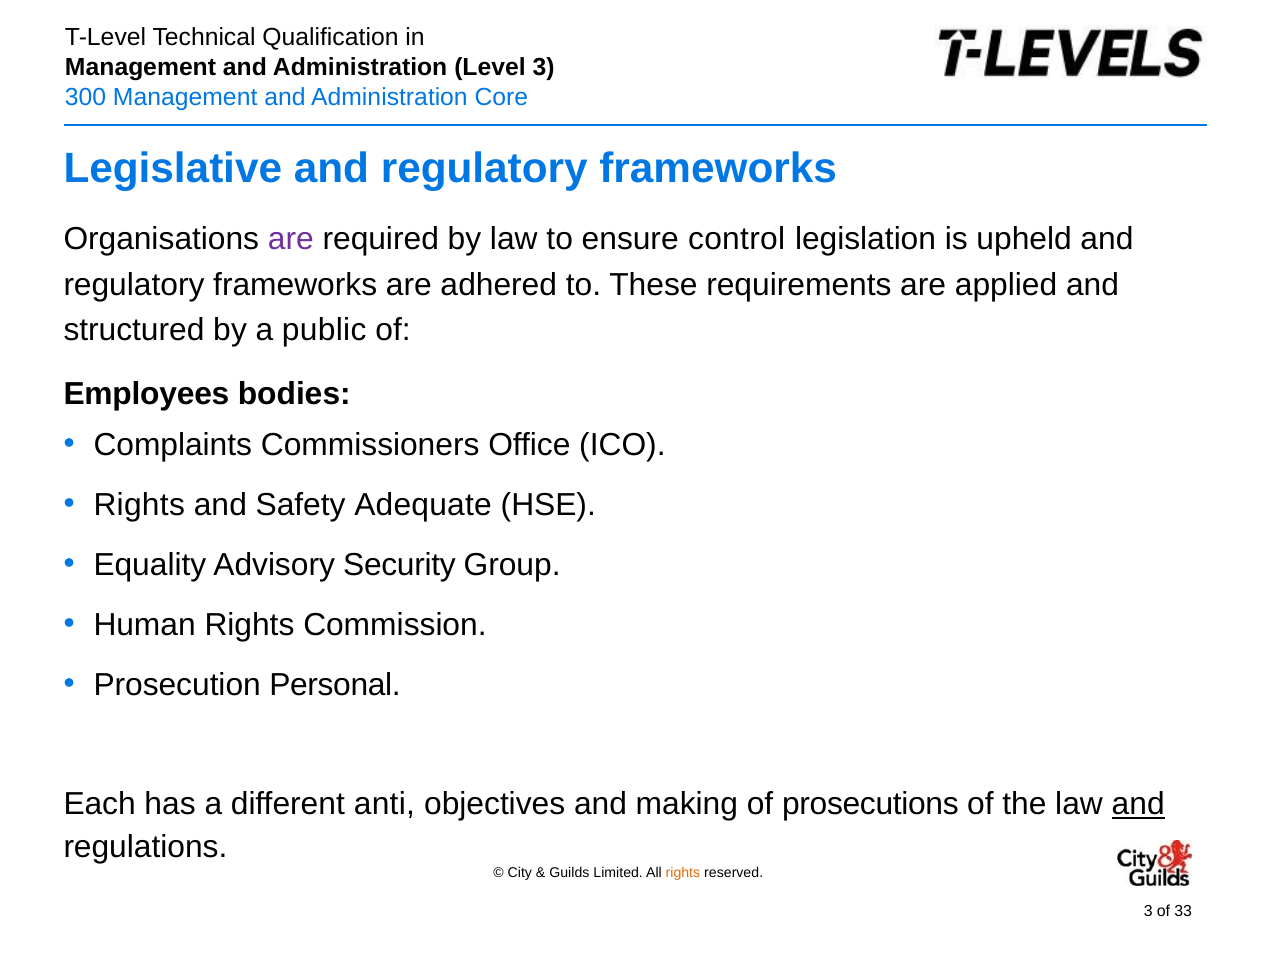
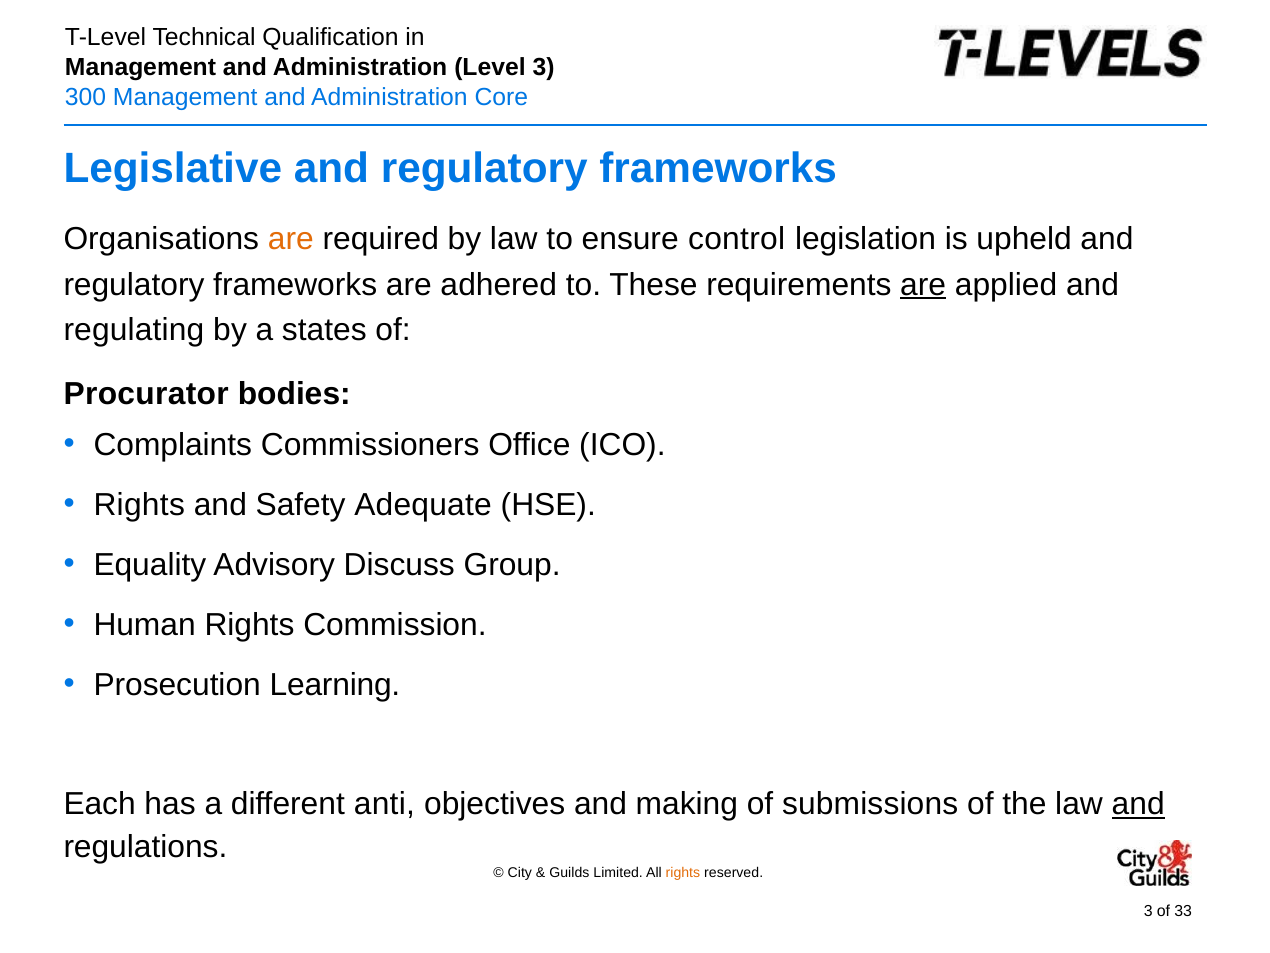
are colour: purple -> orange (291, 239)
are underline: none -> present (923, 285)
structured: structured -> regulating (134, 330)
public: public -> states (324, 330)
Employees: Employees -> Procurator (146, 394)
Security: Security -> Discuss (399, 564)
Personal: Personal -> Learning (335, 684)
prosecutions: prosecutions -> submissions (870, 804)
